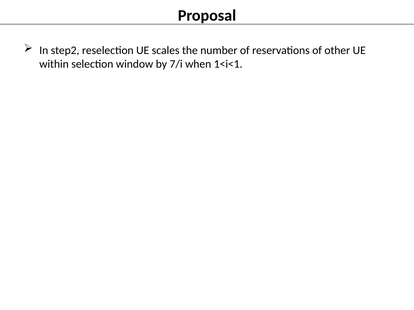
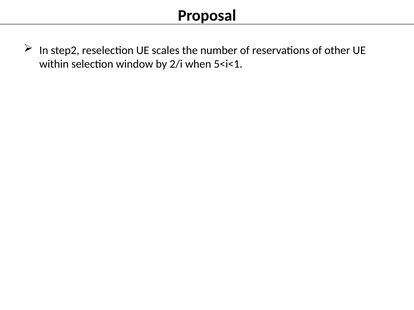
7/i: 7/i -> 2/i (176, 64)
1<i<1: 1<i<1 -> 5<i<1 (228, 64)
